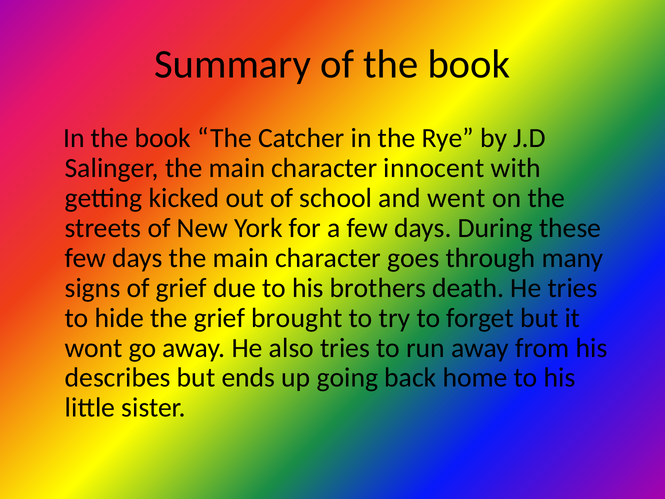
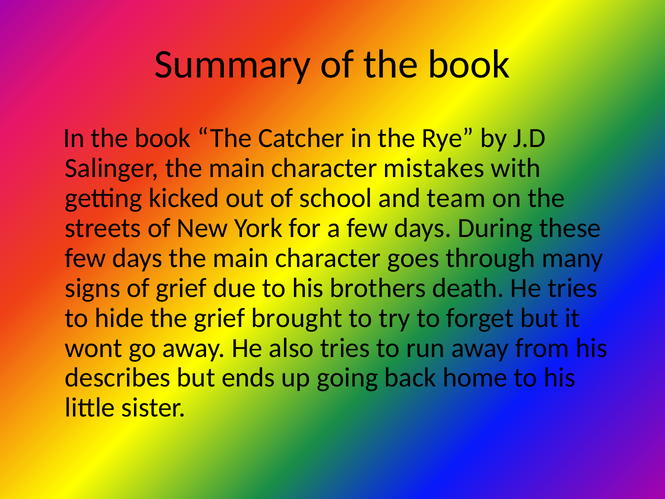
innocent: innocent -> mistakes (434, 168)
went: went -> team (456, 198)
